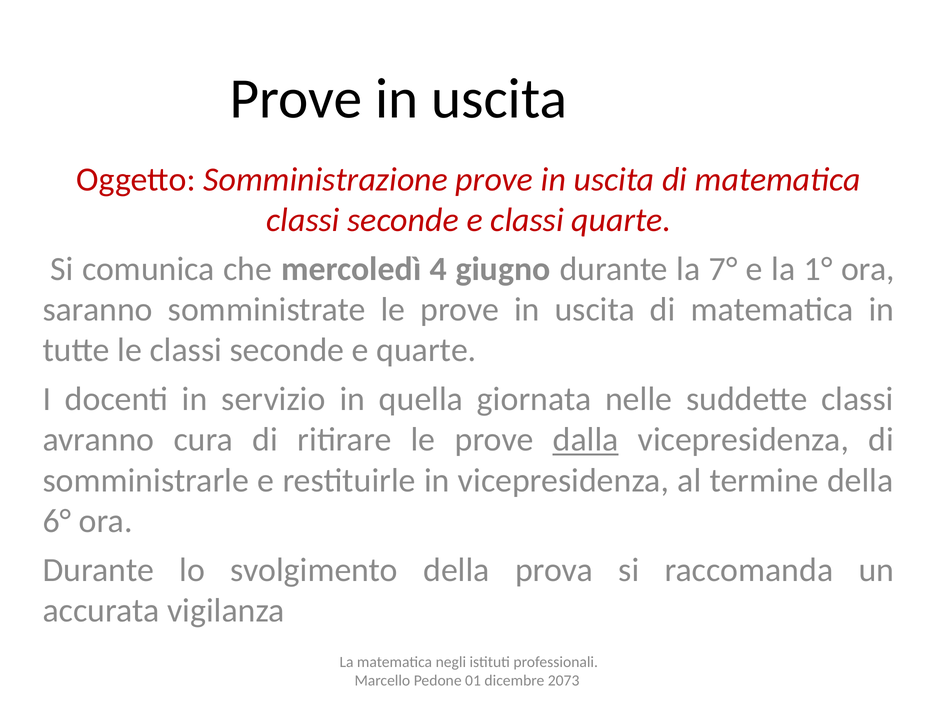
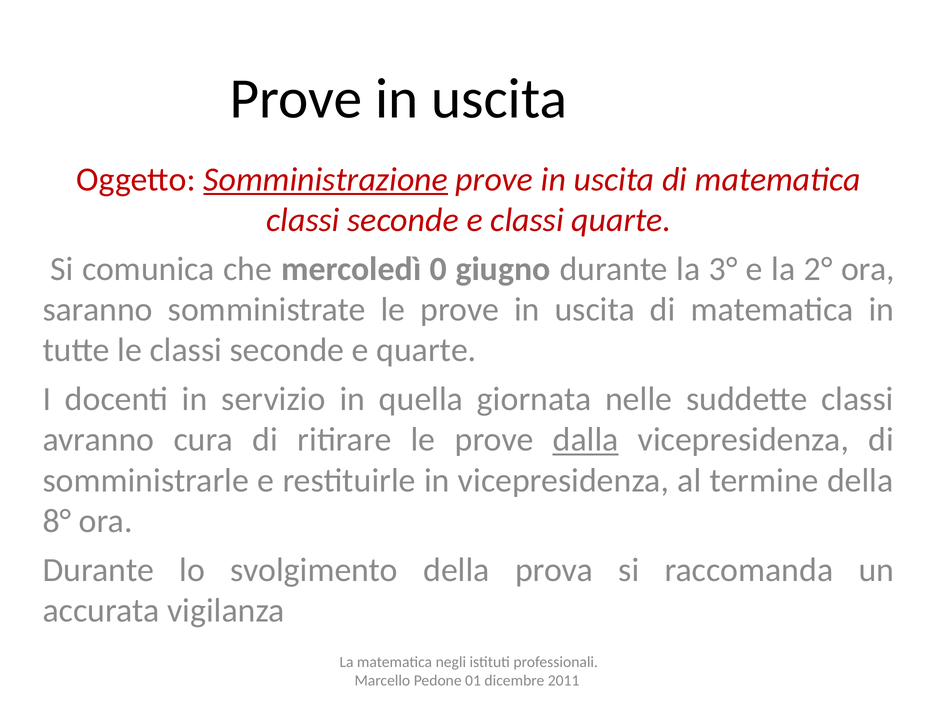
Somministrazione underline: none -> present (326, 180)
4: 4 -> 0 (438, 269)
7°: 7° -> 3° (723, 269)
1°: 1° -> 2° (818, 269)
6°: 6° -> 8° (57, 521)
2073: 2073 -> 2011 (564, 681)
